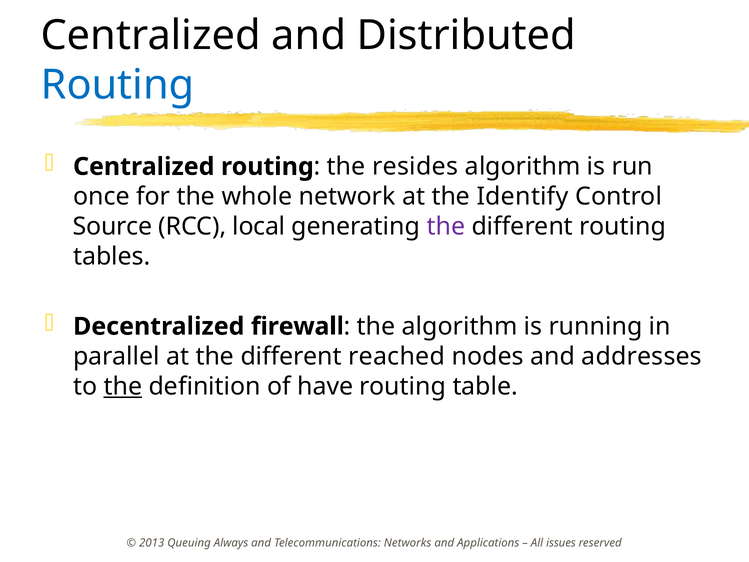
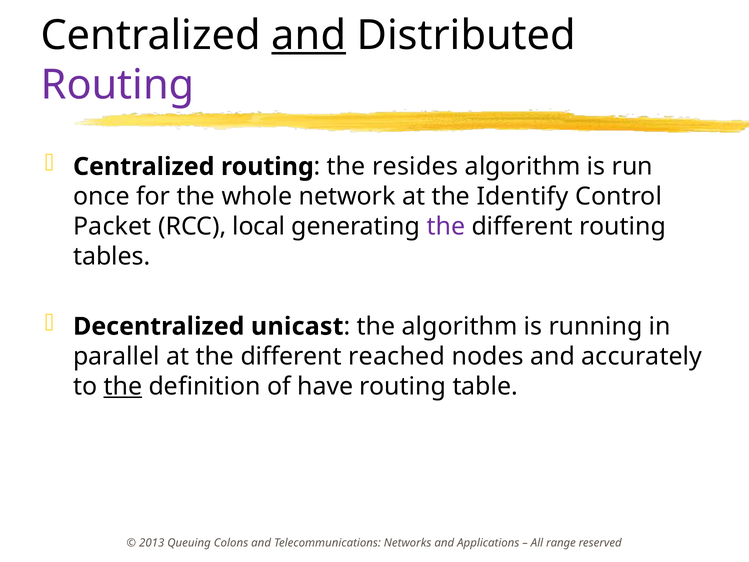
and underline: none -> present (309, 35)
Routing colour: blue -> purple (118, 85)
Source: Source -> Packet (112, 226)
firewall: firewall -> unicast (297, 326)
addresses: addresses -> accurately (642, 356)
Always: Always -> Colons (231, 543)
issues: issues -> range (561, 543)
